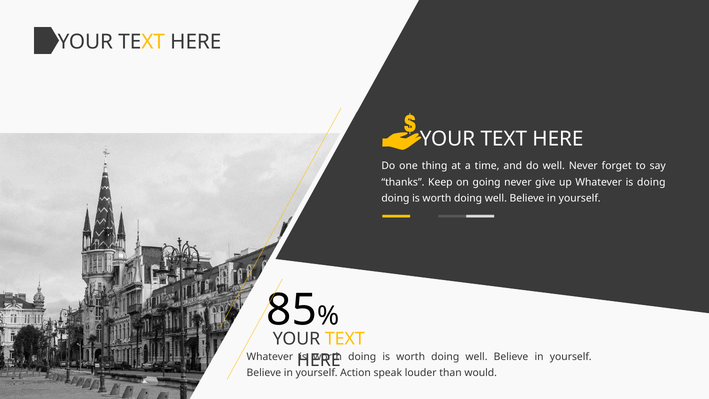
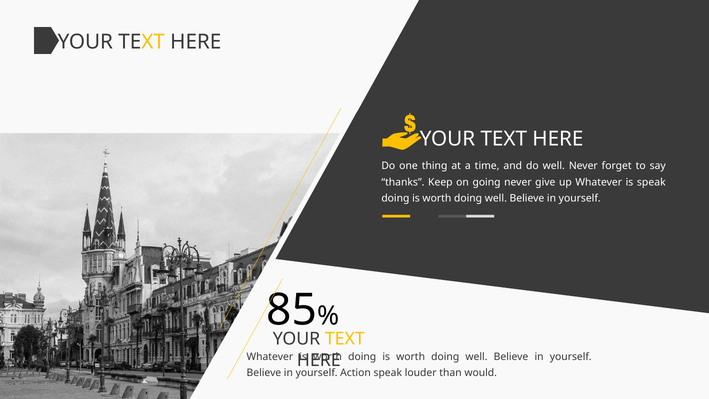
is doing: doing -> speak (651, 182)
